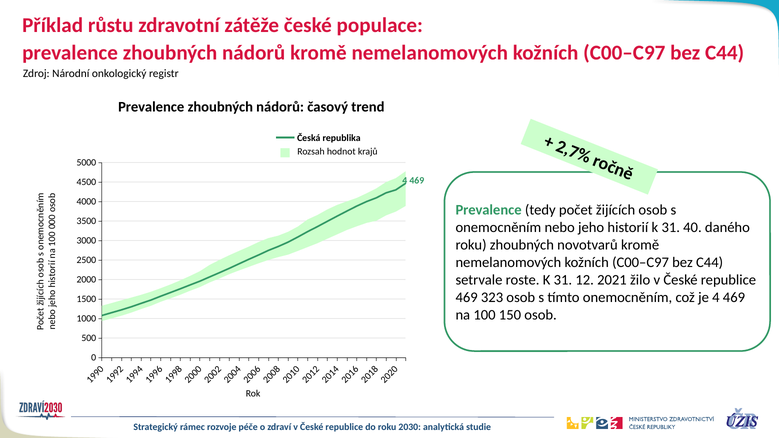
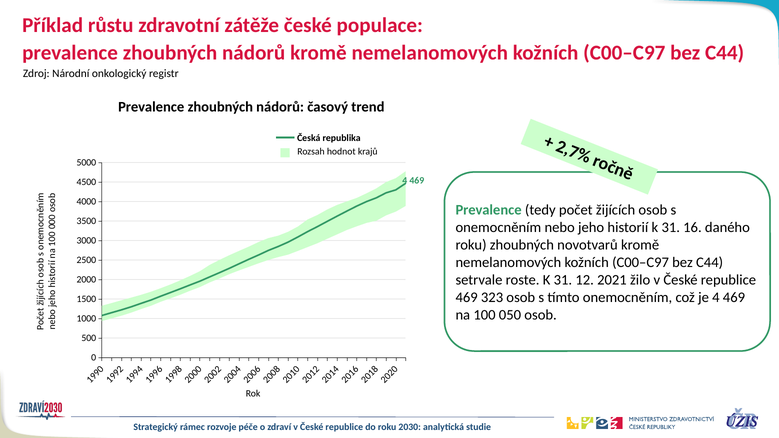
40: 40 -> 16 (692, 228)
150: 150 -> 050 (510, 315)
